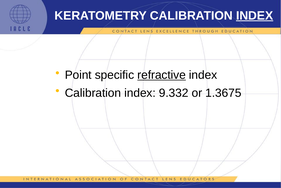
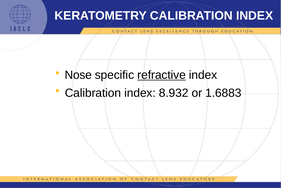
INDEX underline: present -> none (255, 16)
Point: Point -> Nose (78, 75)
9.332: 9.332 -> 8.932 (174, 93)
1.3675: 1.3675 -> 1.6883 (223, 93)
